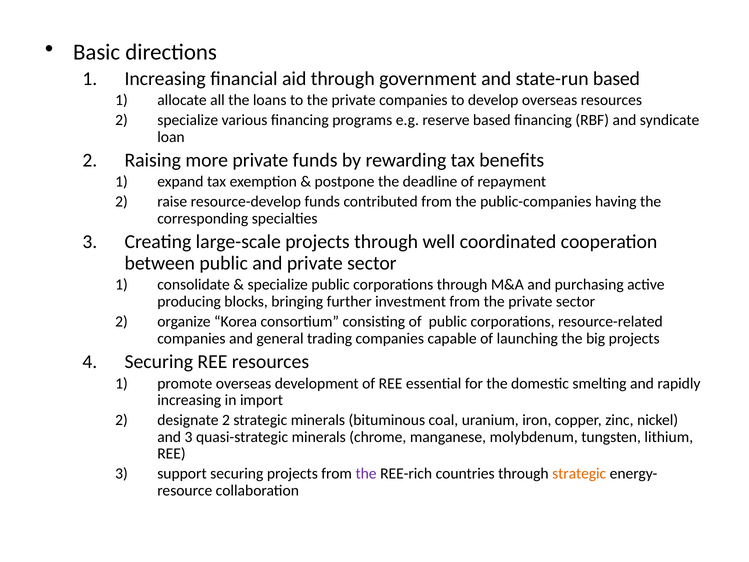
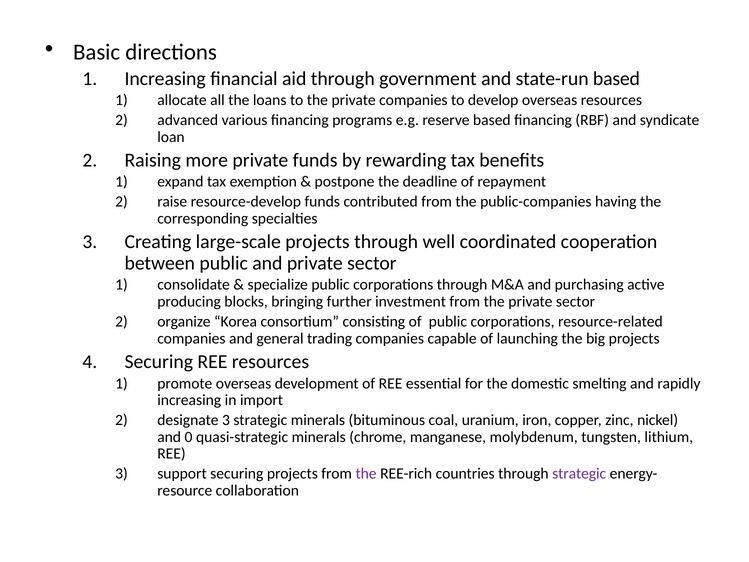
specialize: specialize -> advanced (188, 120)
designate 2: 2 -> 3 (226, 420)
and 3: 3 -> 0 (189, 437)
strategic colour: orange -> purple (579, 473)
